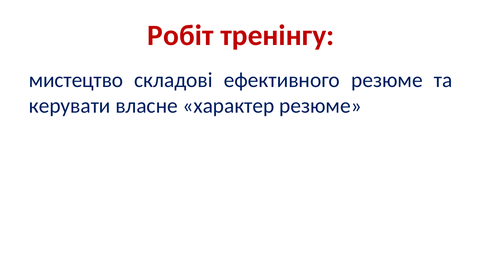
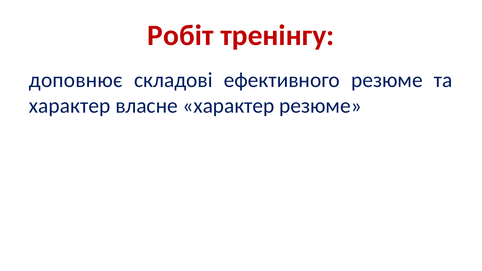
мистецтво: мистецтво -> доповнює (76, 80)
керувати: керувати -> характер (70, 106)
